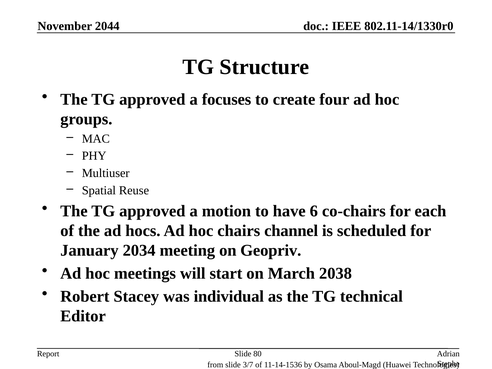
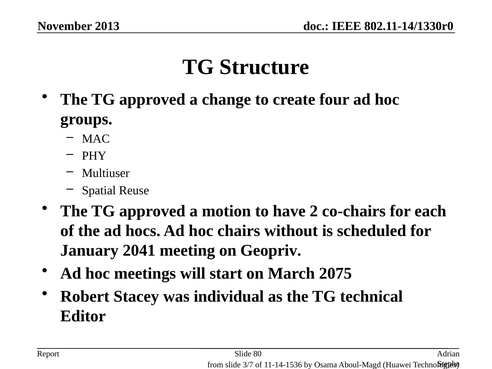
2044: 2044 -> 2013 (107, 26)
focuses: focuses -> change (226, 100)
6: 6 -> 2 (314, 211)
channel: channel -> without (291, 231)
2034: 2034 -> 2041 (139, 250)
2038: 2038 -> 2075 (335, 273)
